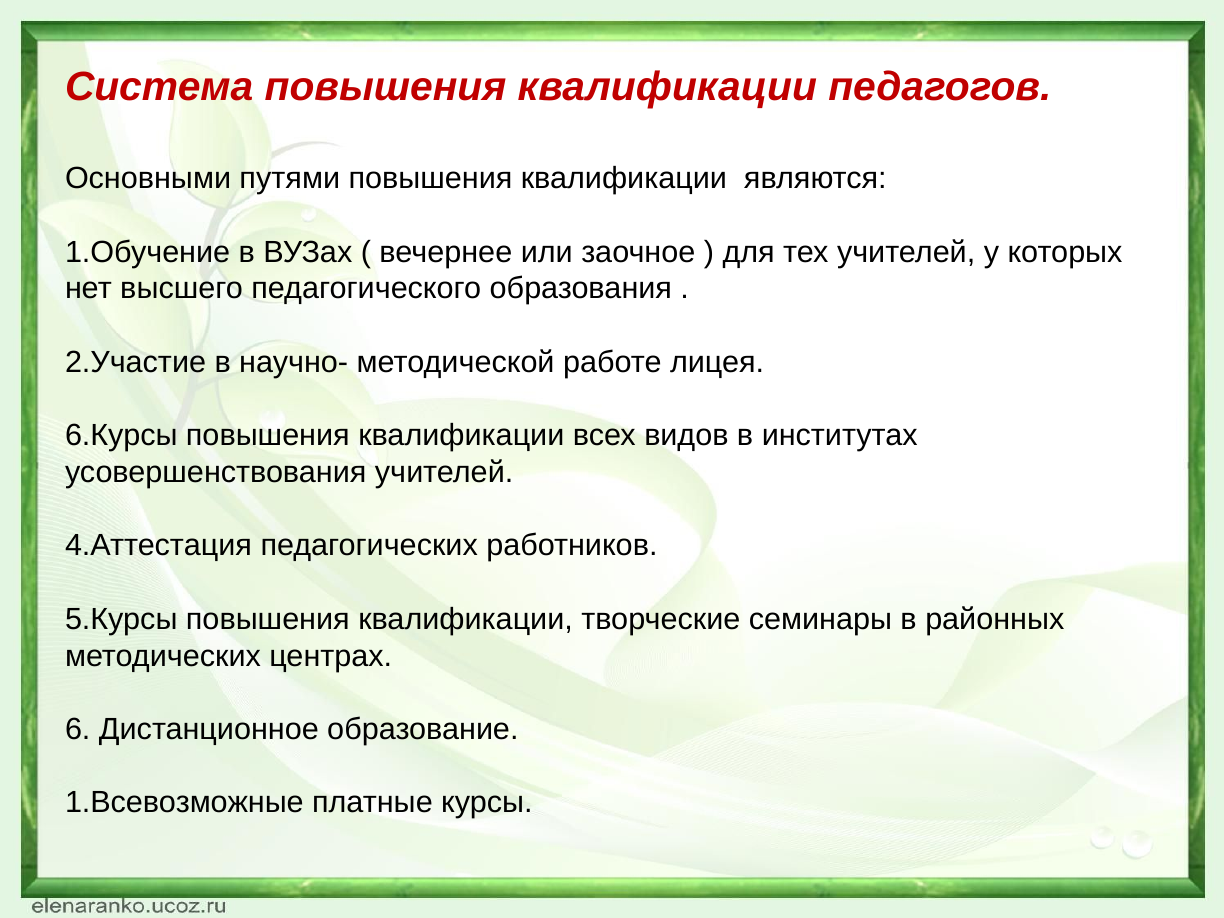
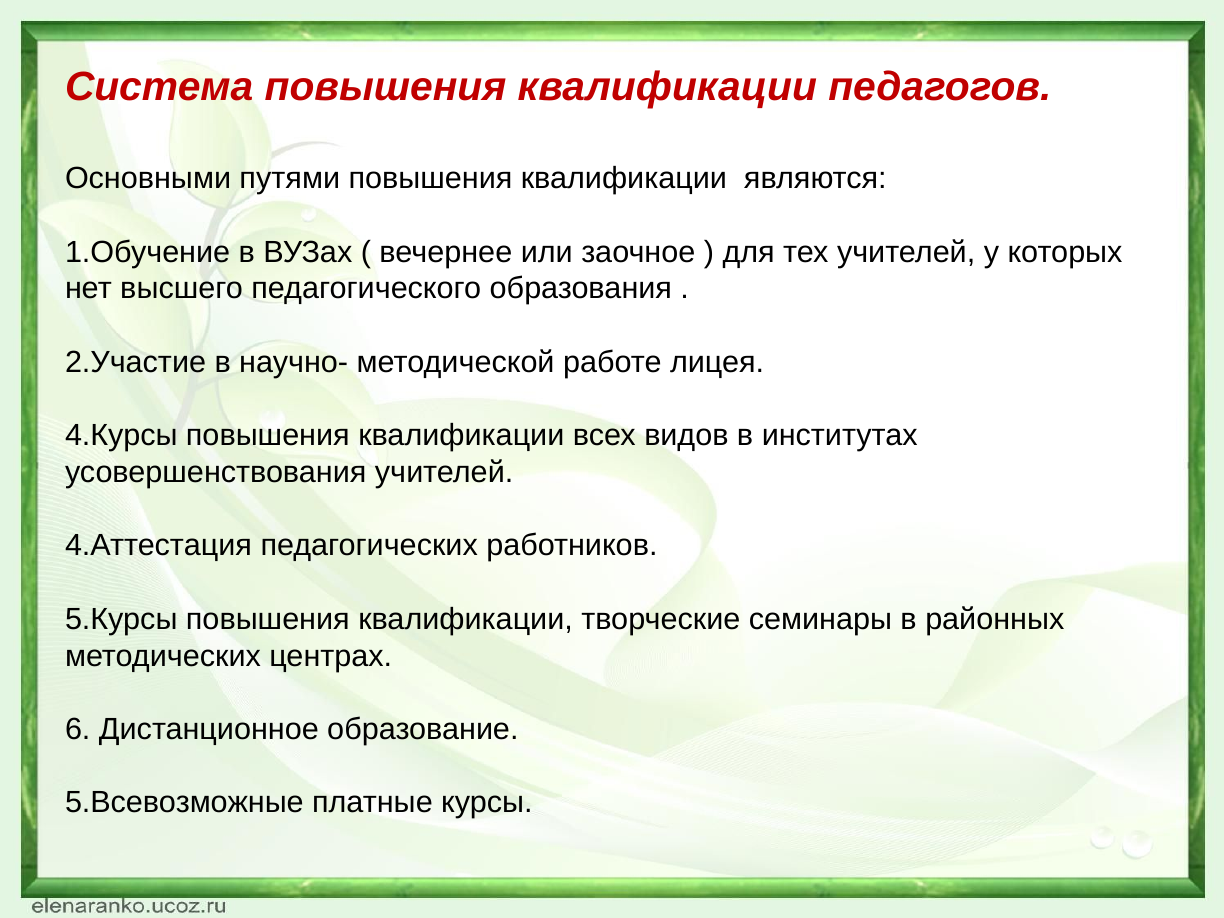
6.Курсы: 6.Курсы -> 4.Курсы (121, 436)
1.Всевозможные: 1.Всевозможные -> 5.Всевозможные (184, 803)
